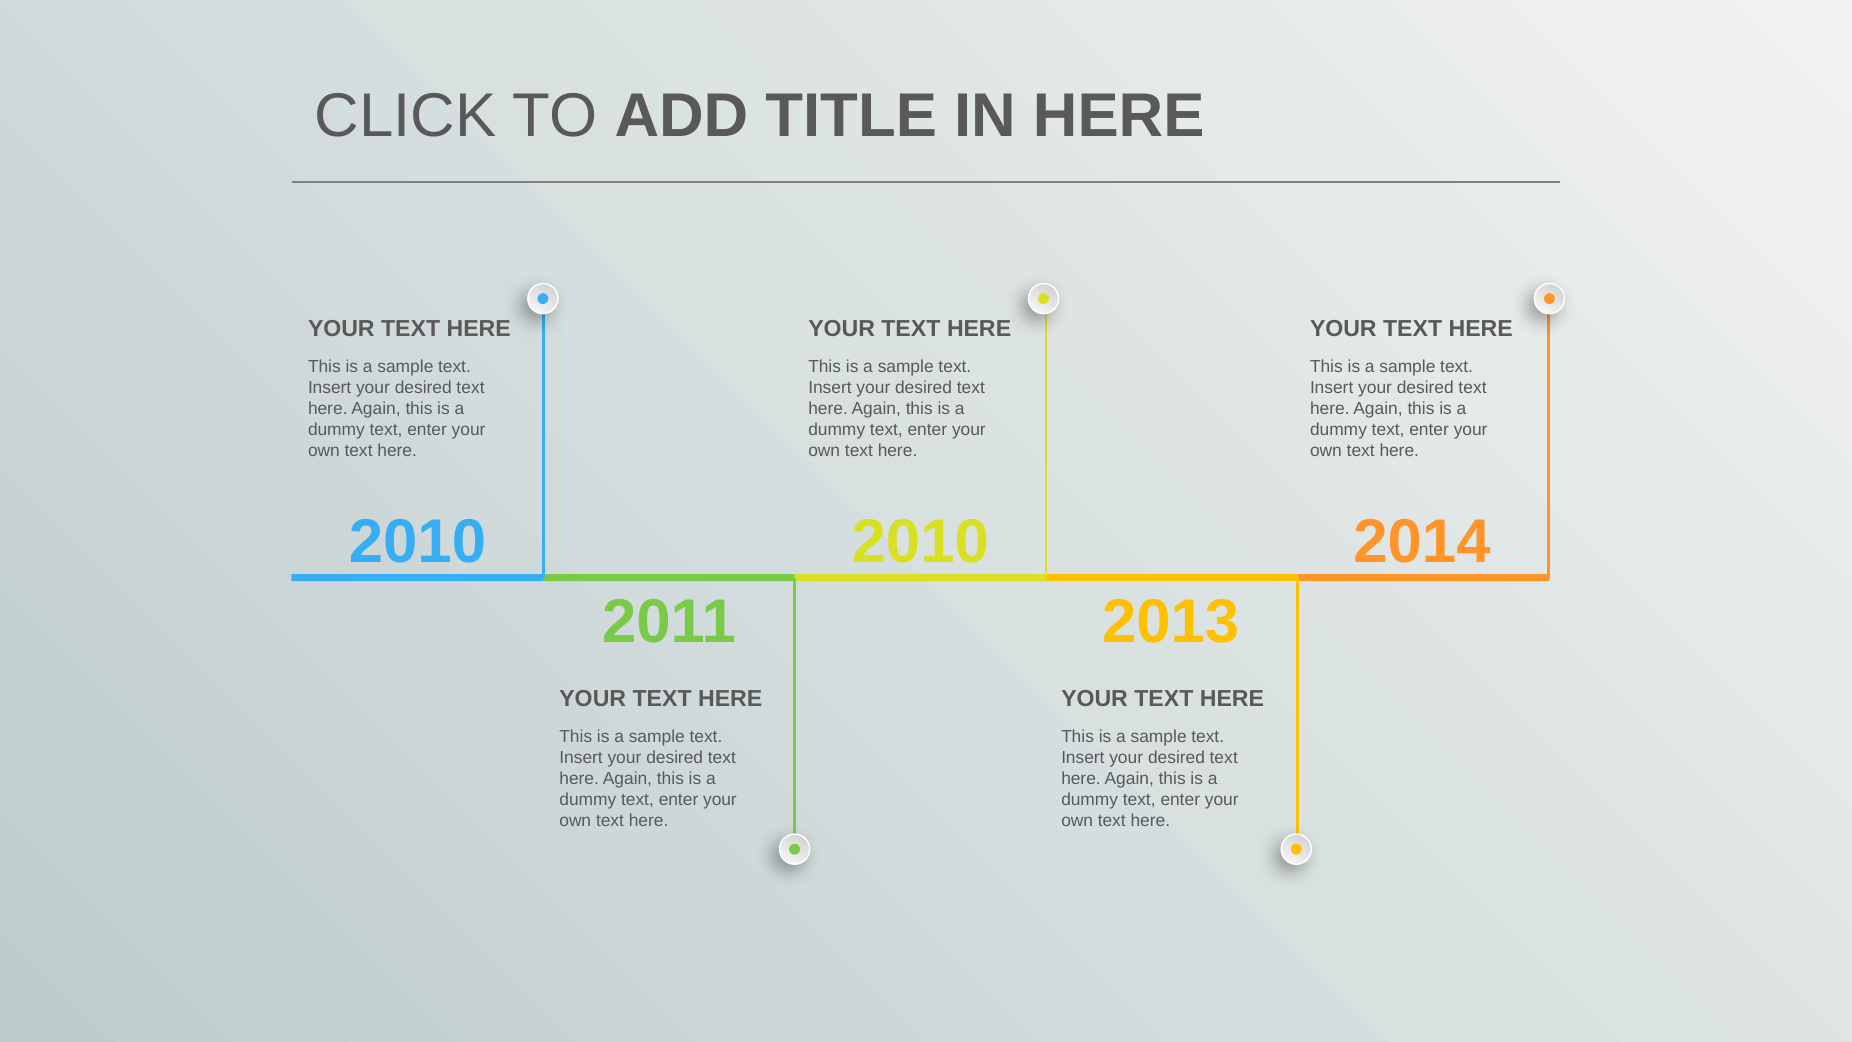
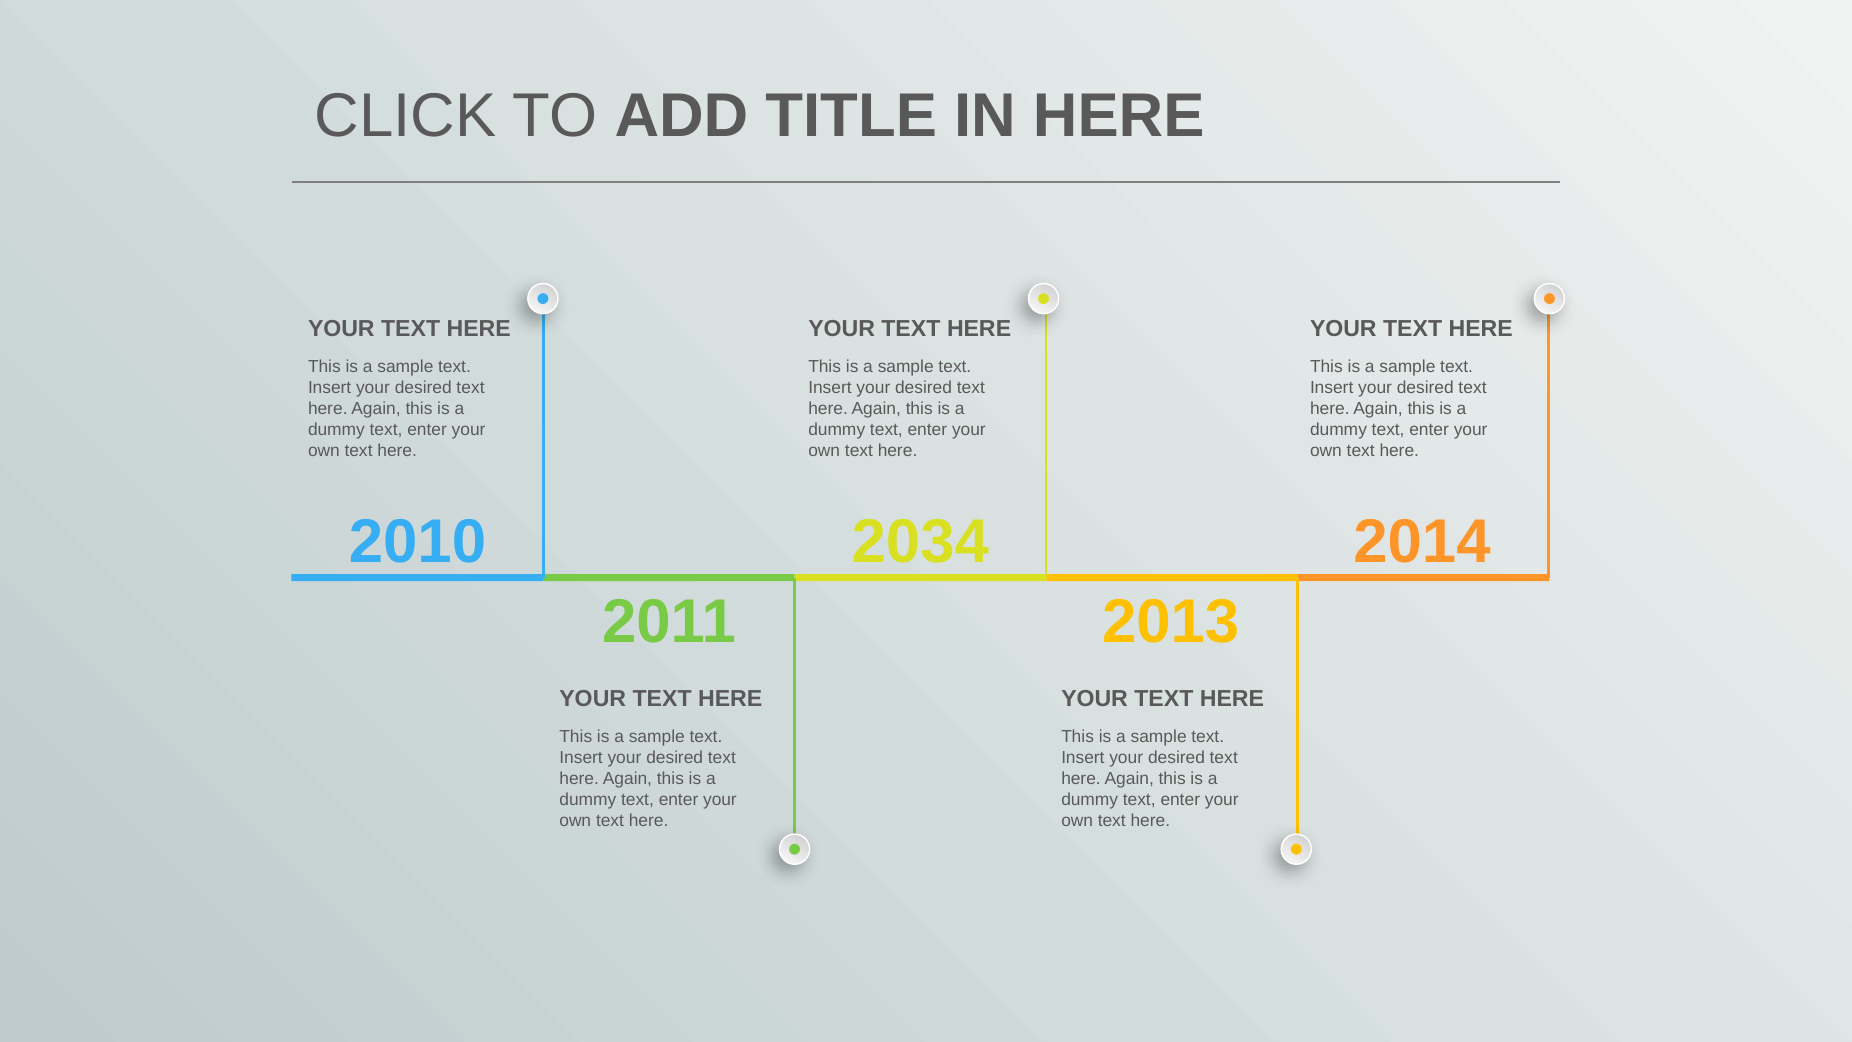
2010: 2010 -> 2034 (920, 542)
